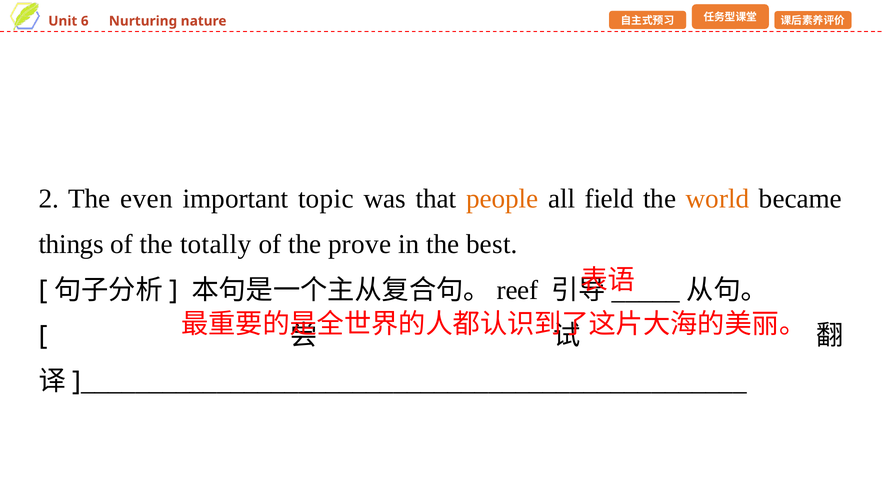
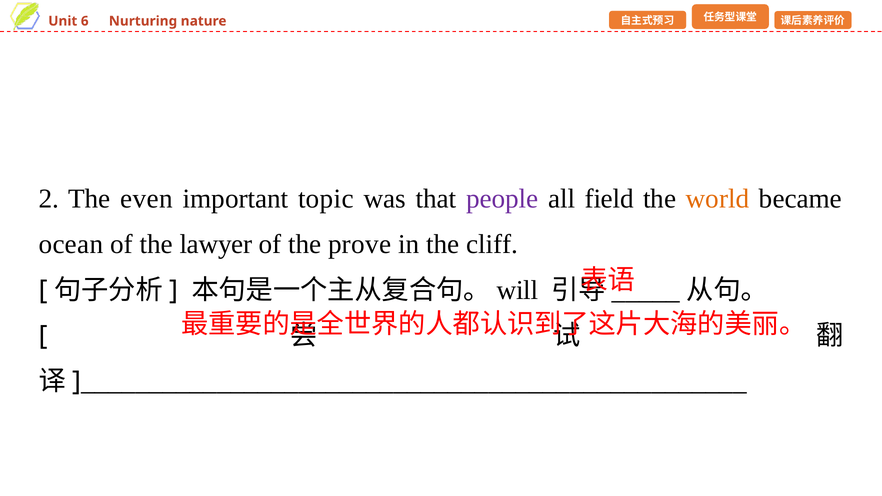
people colour: orange -> purple (502, 199)
things: things -> ocean (71, 244)
totally: totally -> lawyer (216, 244)
best: best -> cliff (492, 244)
reef: reef -> will (518, 290)
